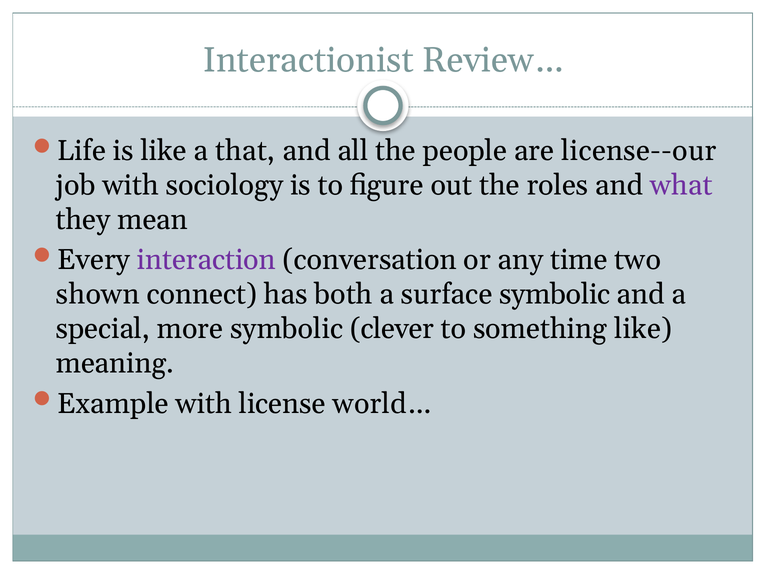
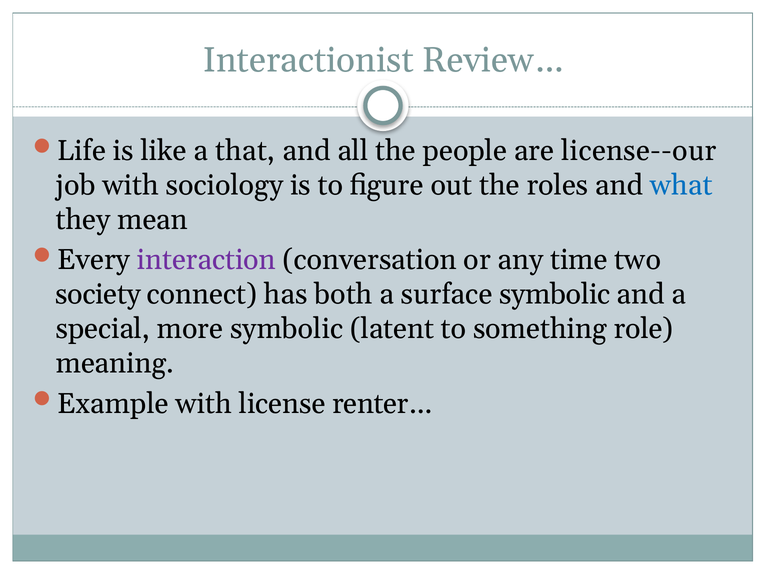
what colour: purple -> blue (681, 185)
shown: shown -> society (98, 295)
clever: clever -> latent (392, 329)
something like: like -> role (643, 329)
world…: world… -> renter… (382, 404)
